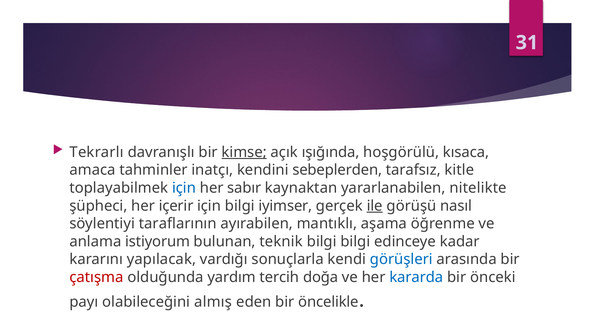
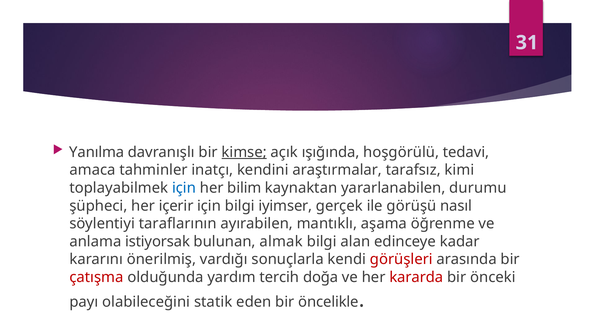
Tekrarlı: Tekrarlı -> Yanılma (97, 152)
kısaca: kısaca -> tedavi (466, 152)
sebeplerden: sebeplerden -> araştırmalar (337, 170)
kitle: kitle -> kimi (459, 170)
sabır: sabır -> bilim (244, 188)
nitelikte: nitelikte -> durumu (478, 188)
ile underline: present -> none (375, 206)
istiyorum: istiyorum -> istiyorsak (158, 241)
teknik: teknik -> almak (281, 241)
bilgi bilgi: bilgi -> alan (355, 241)
yapılacak: yapılacak -> önerilmiş (161, 259)
görüşleri colour: blue -> red (401, 259)
kararda colour: blue -> red (416, 277)
almış: almış -> statik (213, 302)
